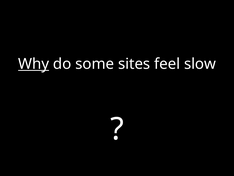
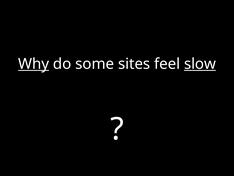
slow underline: none -> present (200, 64)
